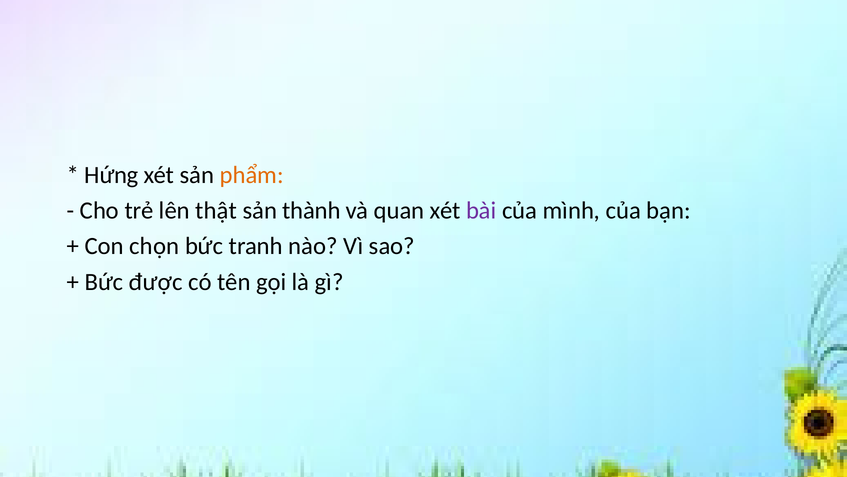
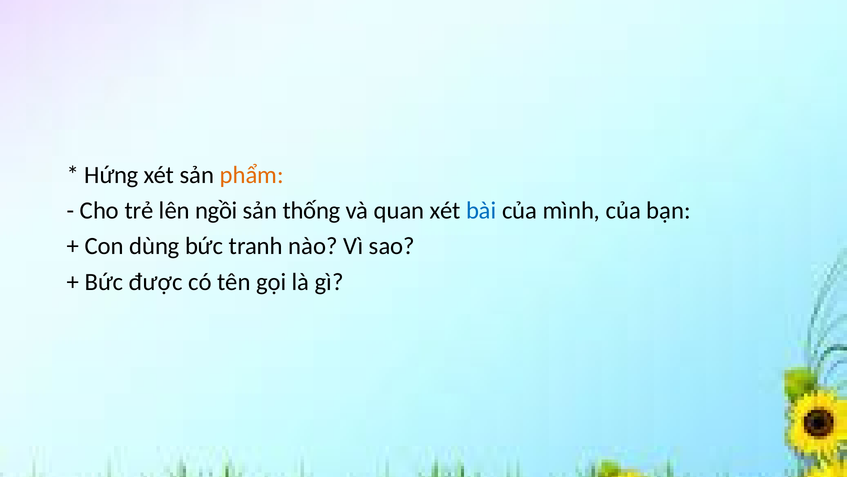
thật: thật -> ngồi (216, 210)
thành: thành -> thống (311, 210)
bài colour: purple -> blue (481, 210)
chọn: chọn -> dùng (154, 246)
